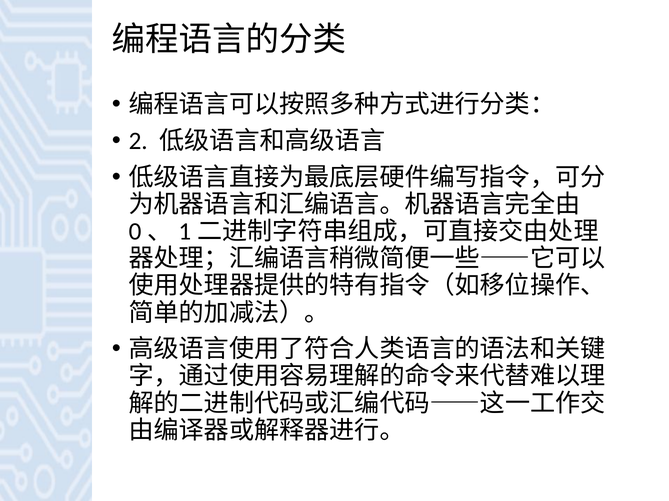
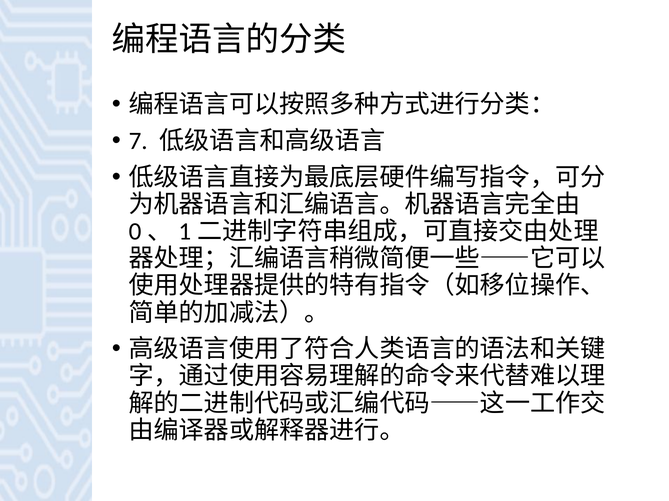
2: 2 -> 7 (138, 141)
